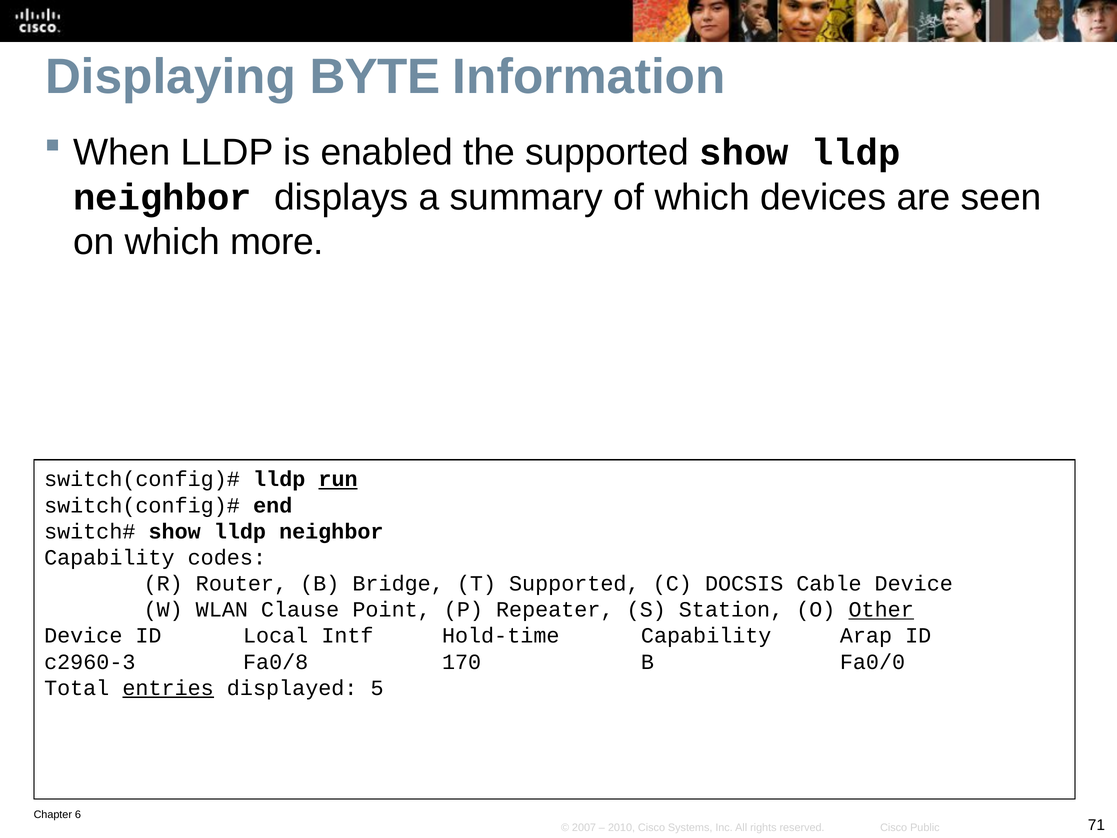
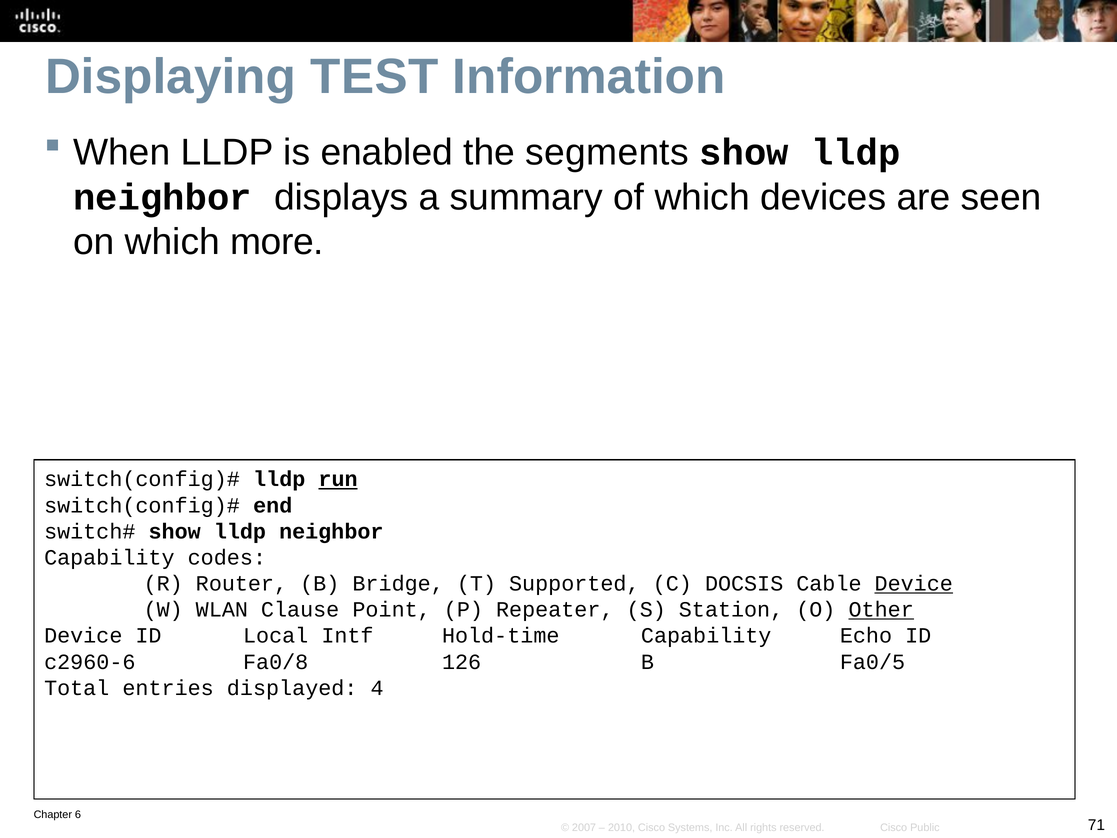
BYTE: BYTE -> TEST (374, 77)
the supported: supported -> segments (607, 153)
Device underline: none -> present (914, 583)
Arap: Arap -> Echo (866, 636)
c2960-3: c2960-3 -> c2960-6 (90, 662)
170: 170 -> 126 (462, 662)
Fa0/0: Fa0/0 -> Fa0/5 (873, 662)
entries underline: present -> none (168, 688)
5: 5 -> 4 (377, 688)
